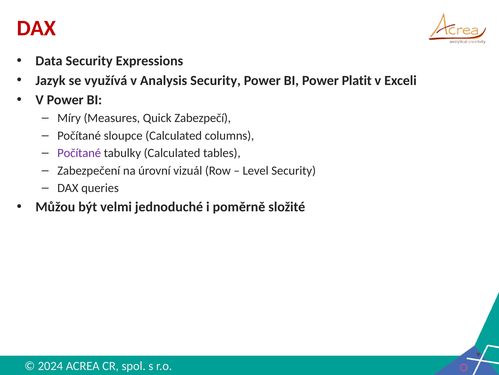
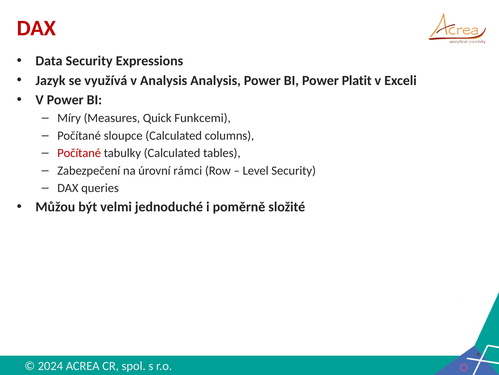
Analysis Security: Security -> Analysis (216, 80)
Zabezpečí: Zabezpečí -> Funkcemi (203, 118)
Počítané colour: purple -> red (79, 153)
vizuál: vizuál -> rámci (188, 170)
